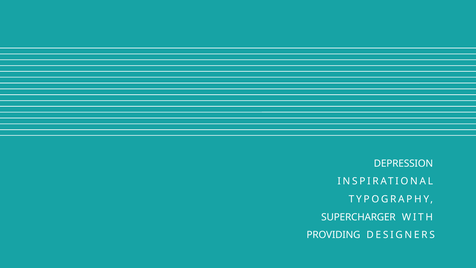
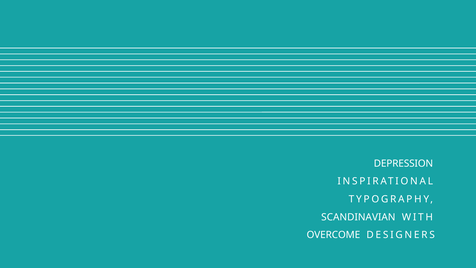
SUPERCHARGER: SUPERCHARGER -> SCANDINAVIAN (358, 217)
PROVIDING: PROVIDING -> OVERCOME (333, 235)
